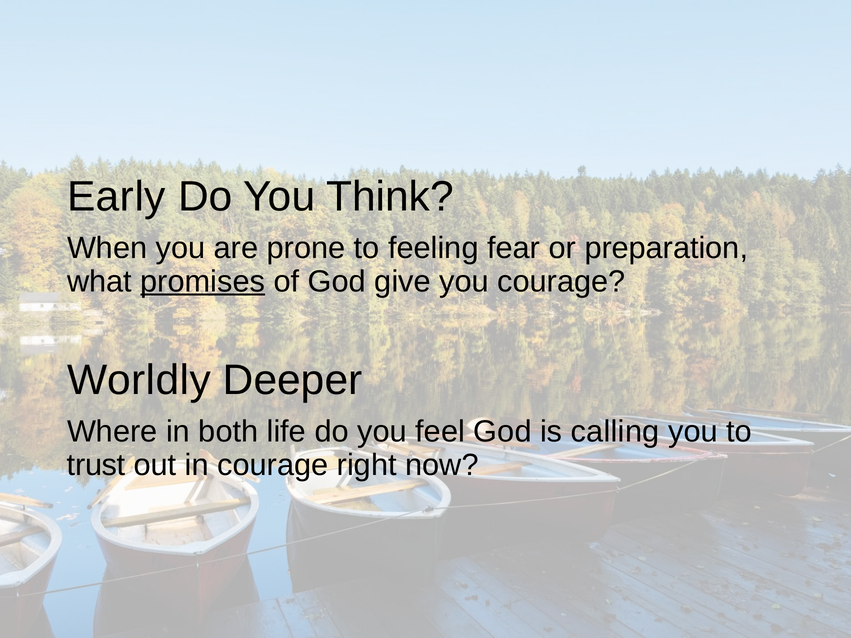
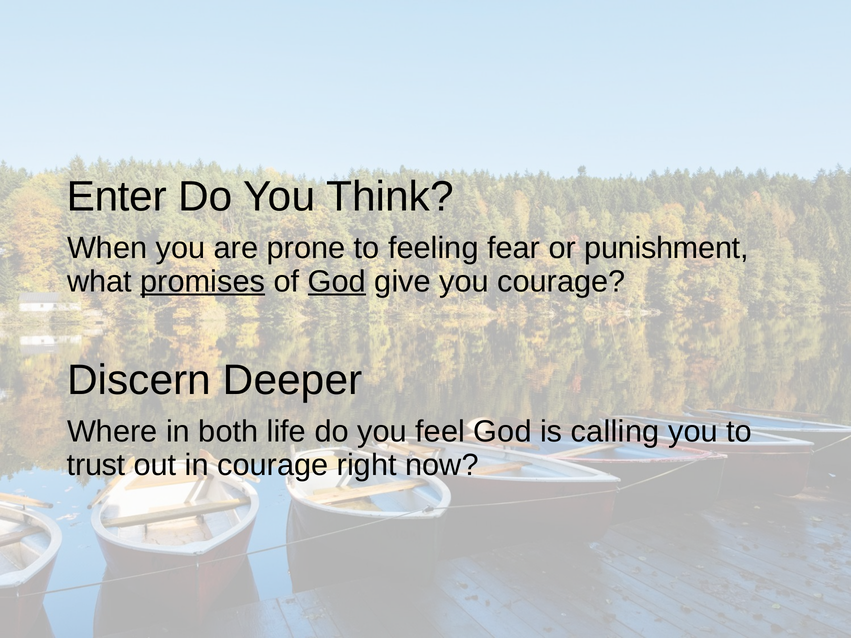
Early: Early -> Enter (117, 197)
preparation: preparation -> punishment (666, 248)
God underline: none -> present (337, 282)
Worldly: Worldly -> Discern (139, 380)
